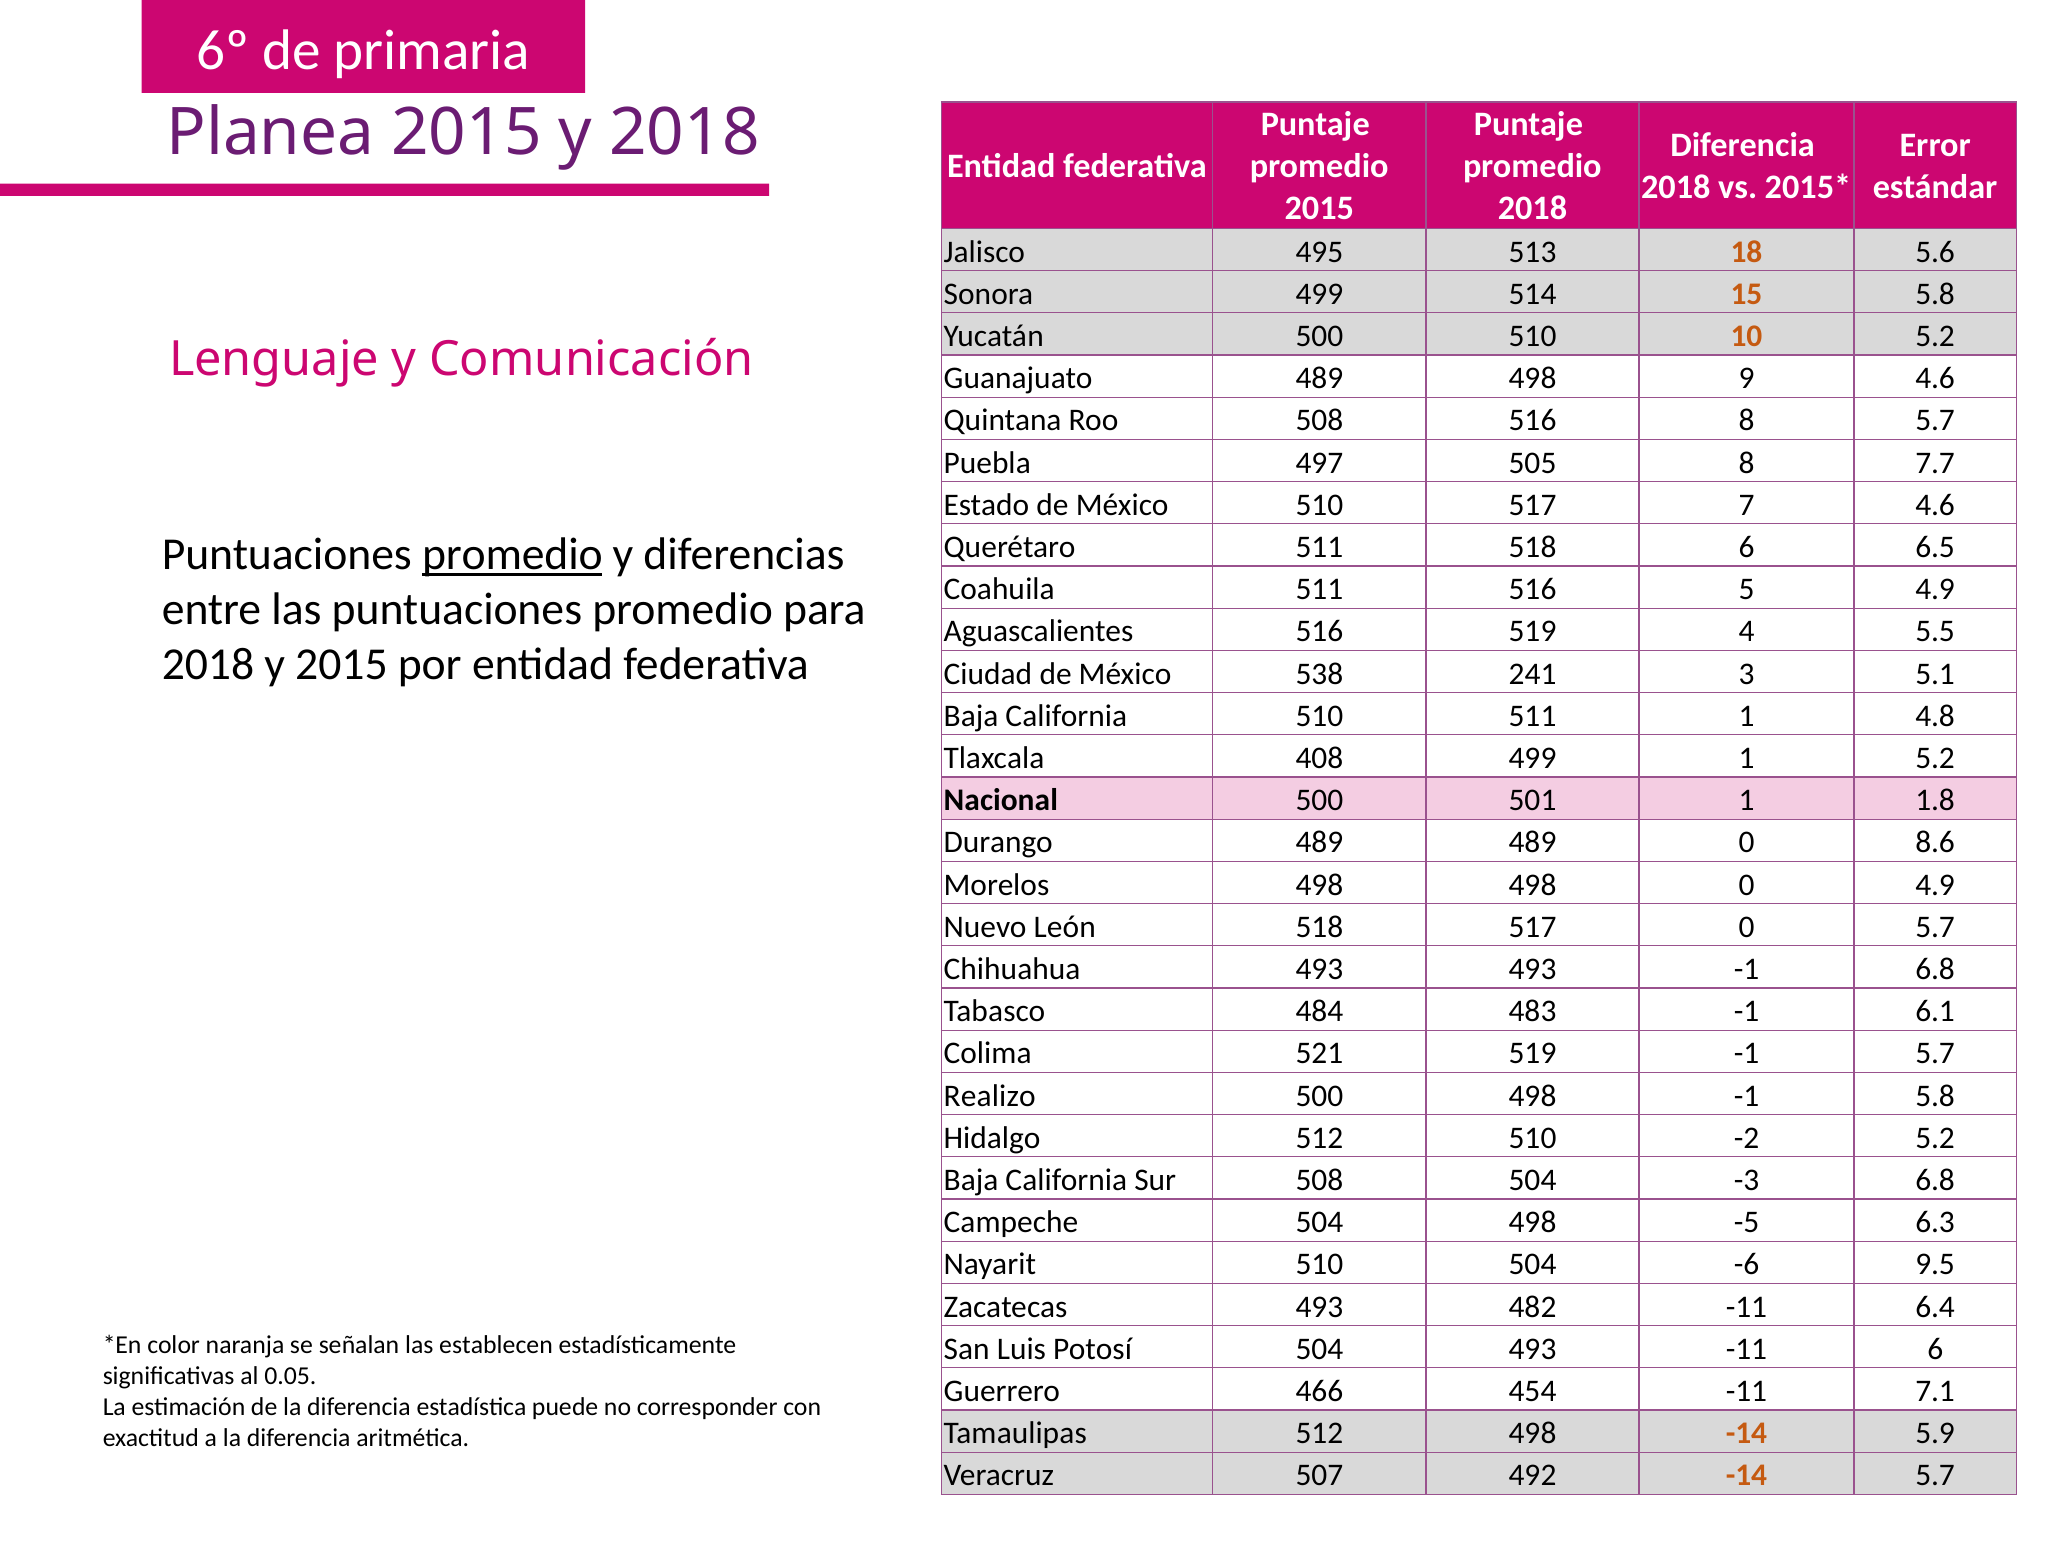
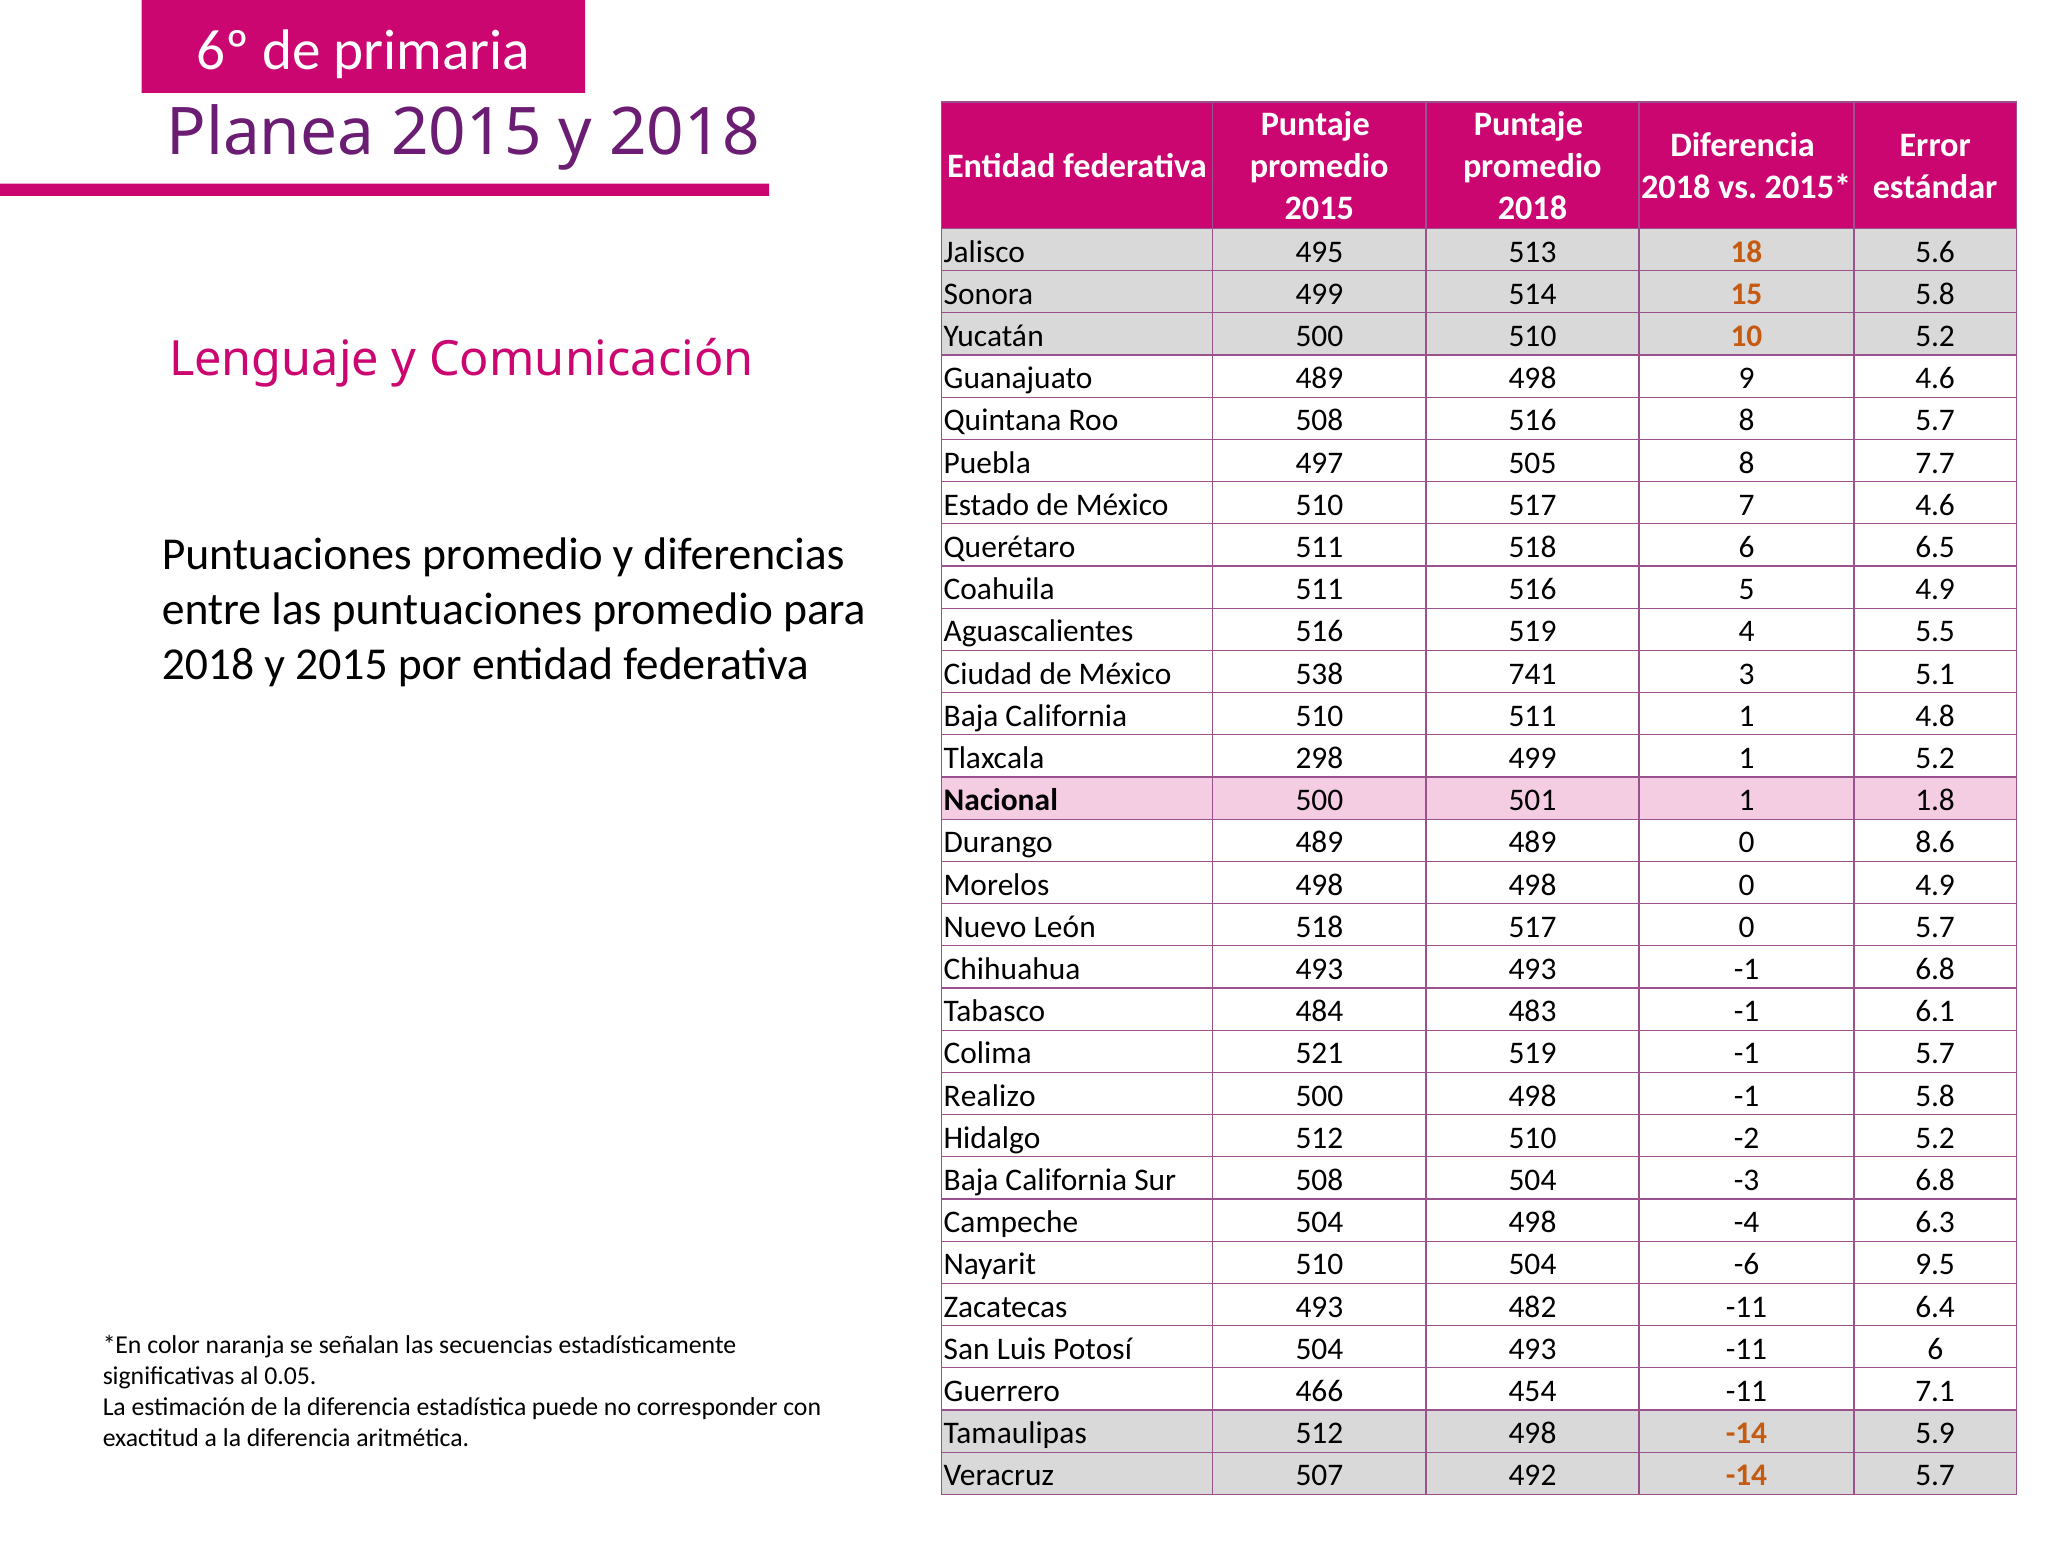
promedio underline: present -> none (512, 555)
241: 241 -> 741 (1533, 674)
408: 408 -> 298 (1319, 758)
-5: -5 -> -4 (1747, 1222)
establecen: establecen -> secuencias (496, 1345)
